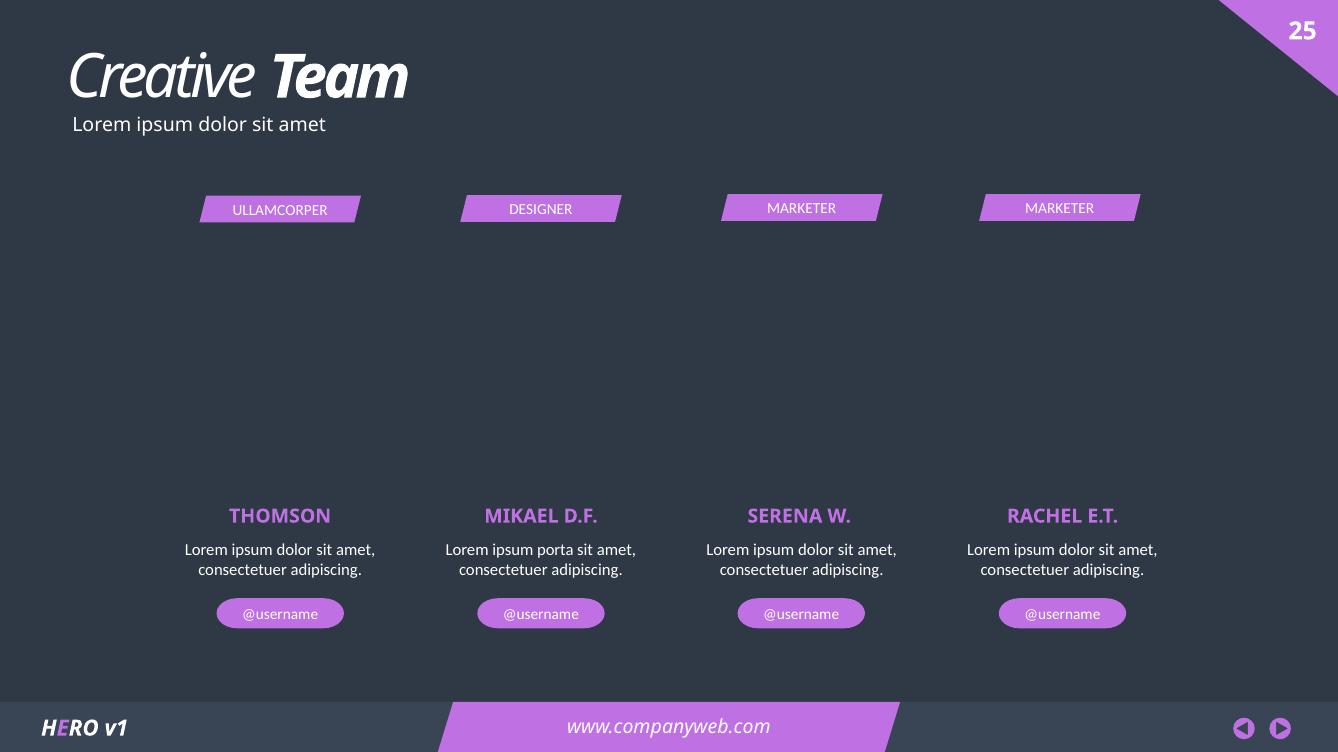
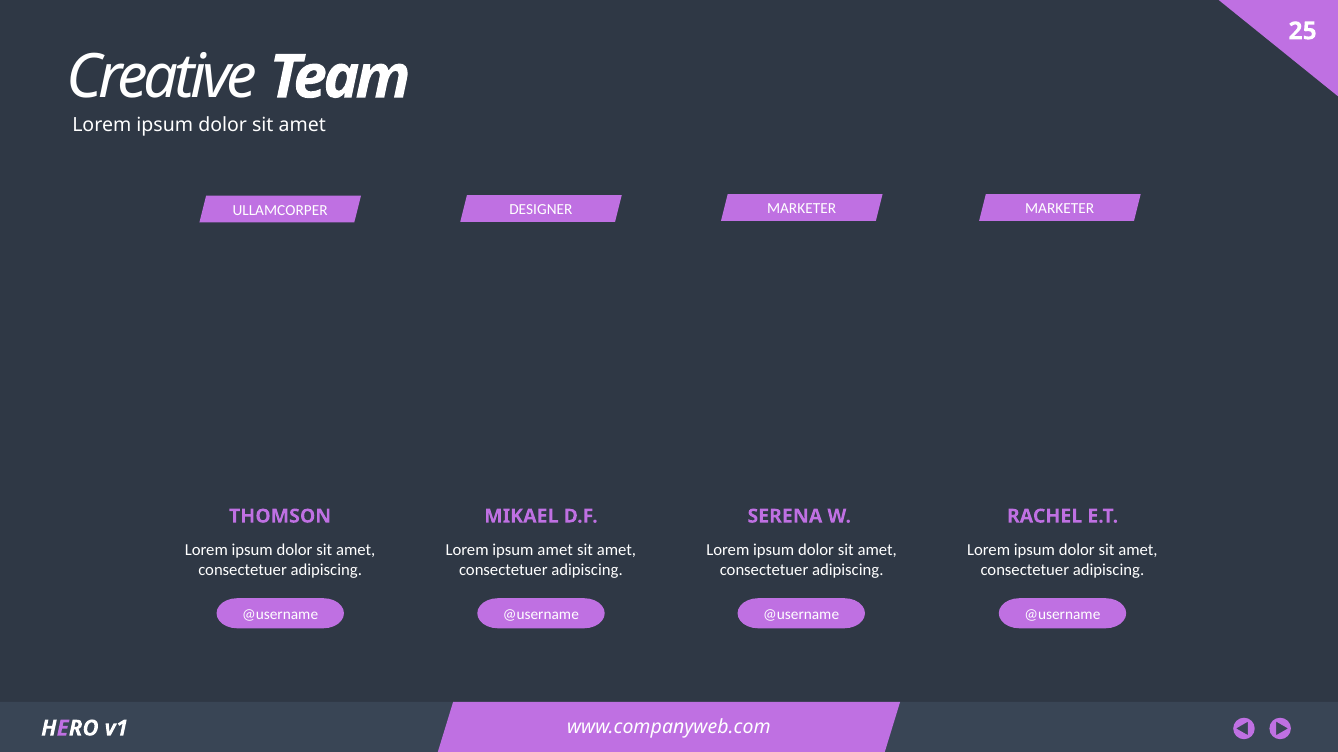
ipsum porta: porta -> amet (555, 551)
